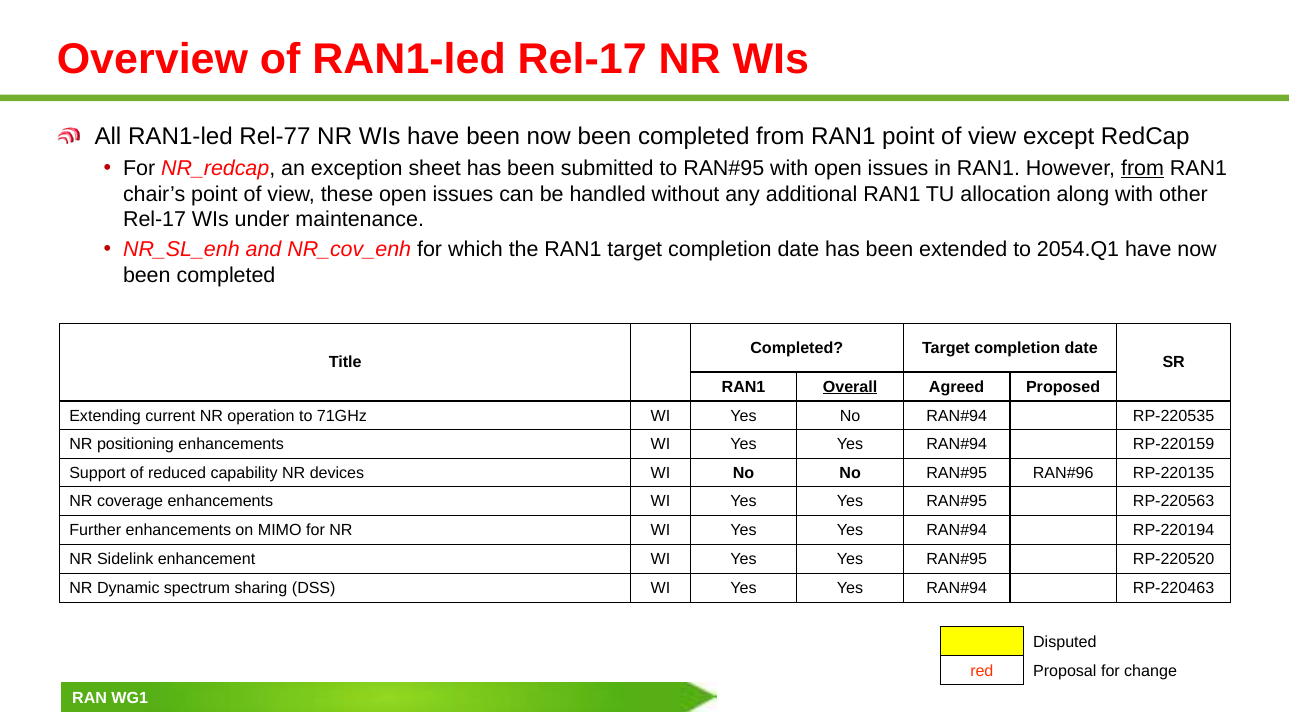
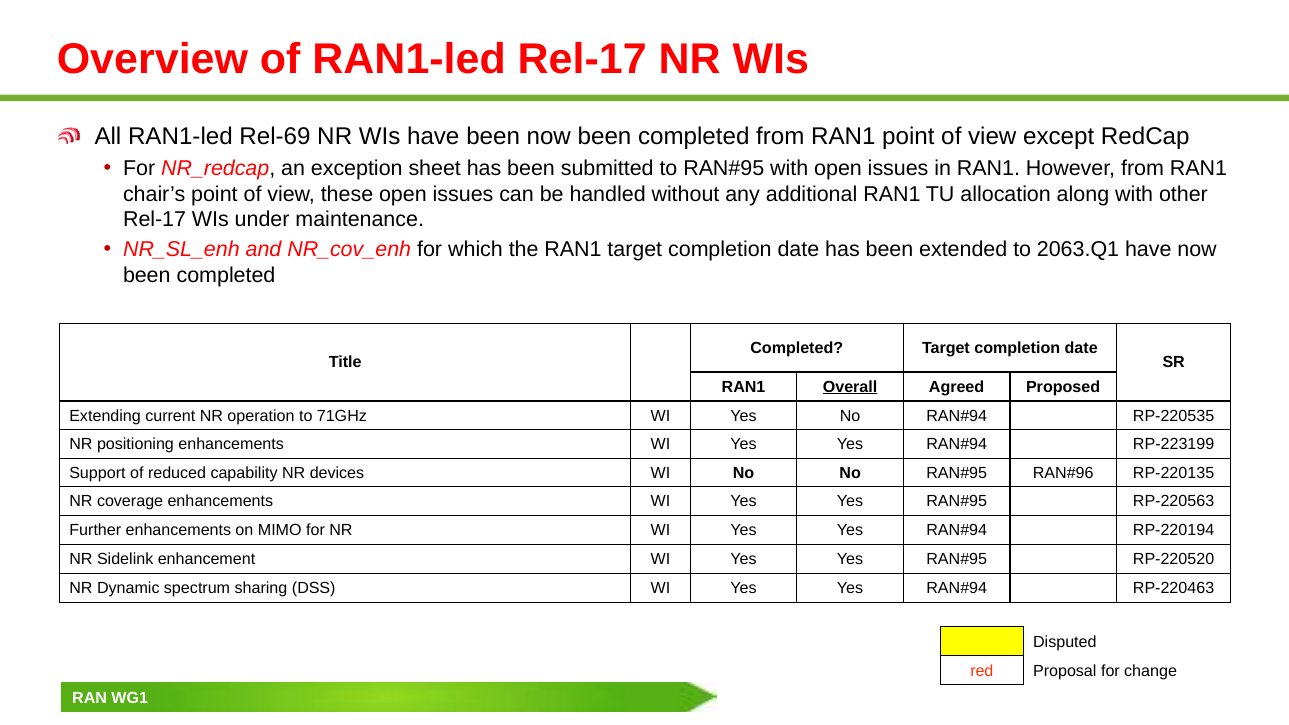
Rel-77: Rel-77 -> Rel-69 (275, 137)
from underline: present -> none (1143, 168)
2054.Q1: 2054.Q1 -> 2063.Q1 (1078, 250)
RP-220159: RP-220159 -> RP-223199 (1174, 445)
